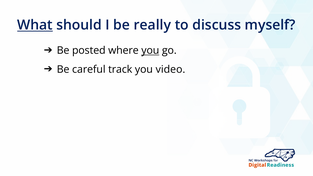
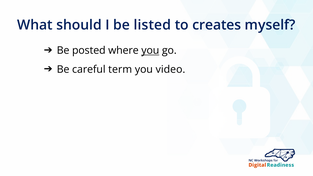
What underline: present -> none (35, 25)
really: really -> listed (152, 25)
discuss: discuss -> creates (217, 25)
track: track -> term (120, 69)
